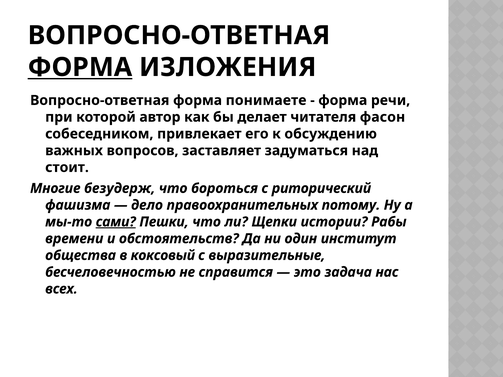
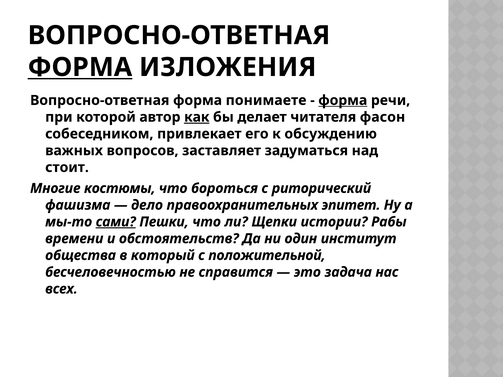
форма underline: none -> present (343, 100)
как underline: none -> present (197, 117)
безудерж: безудерж -> костюмы (120, 188)
потому: потому -> эпитет (351, 205)
коксовый: коксовый -> который (163, 256)
выразительные: выразительные -> положительной (267, 256)
